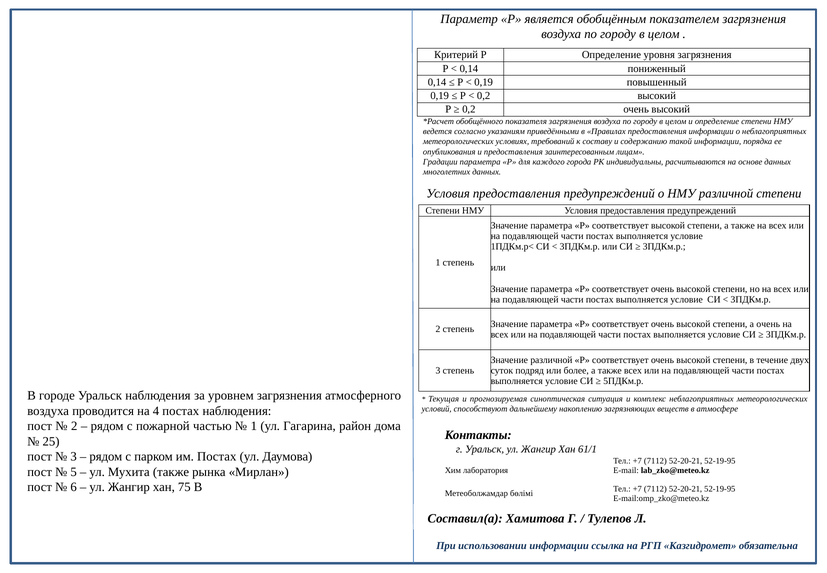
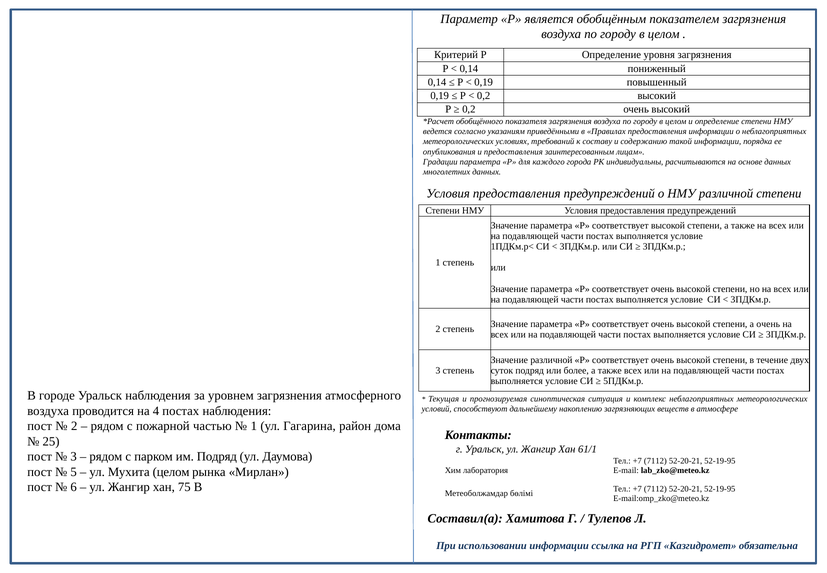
им Постах: Постах -> Подряд (217, 456)
Мухита также: также -> целом (171, 472)
